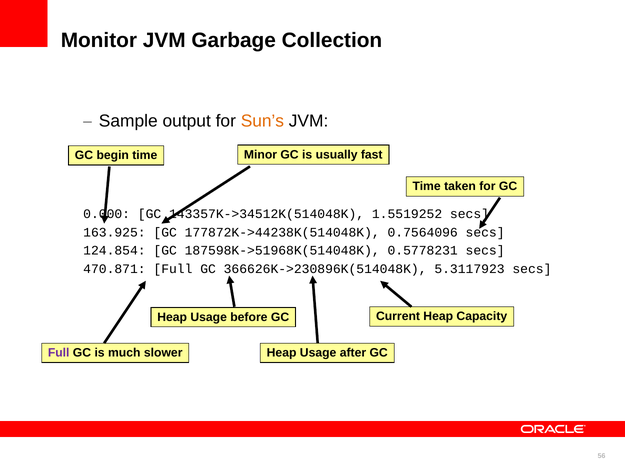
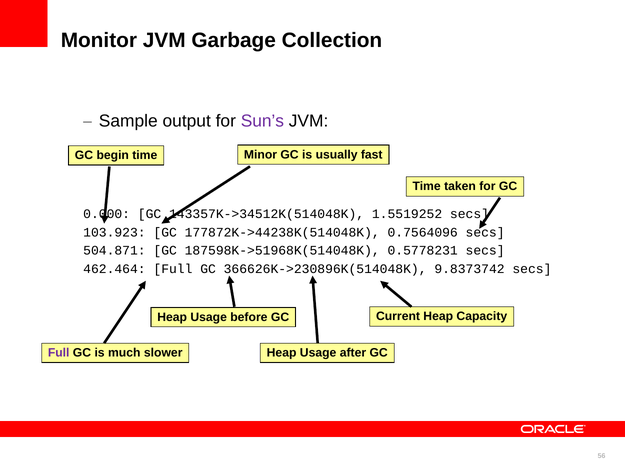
Sun’s colour: orange -> purple (262, 121)
163.925: 163.925 -> 103.923 (114, 233)
124.854: 124.854 -> 504.871 (114, 251)
470.871: 470.871 -> 462.464 (114, 269)
5.3117923: 5.3117923 -> 9.8373742 (469, 269)
